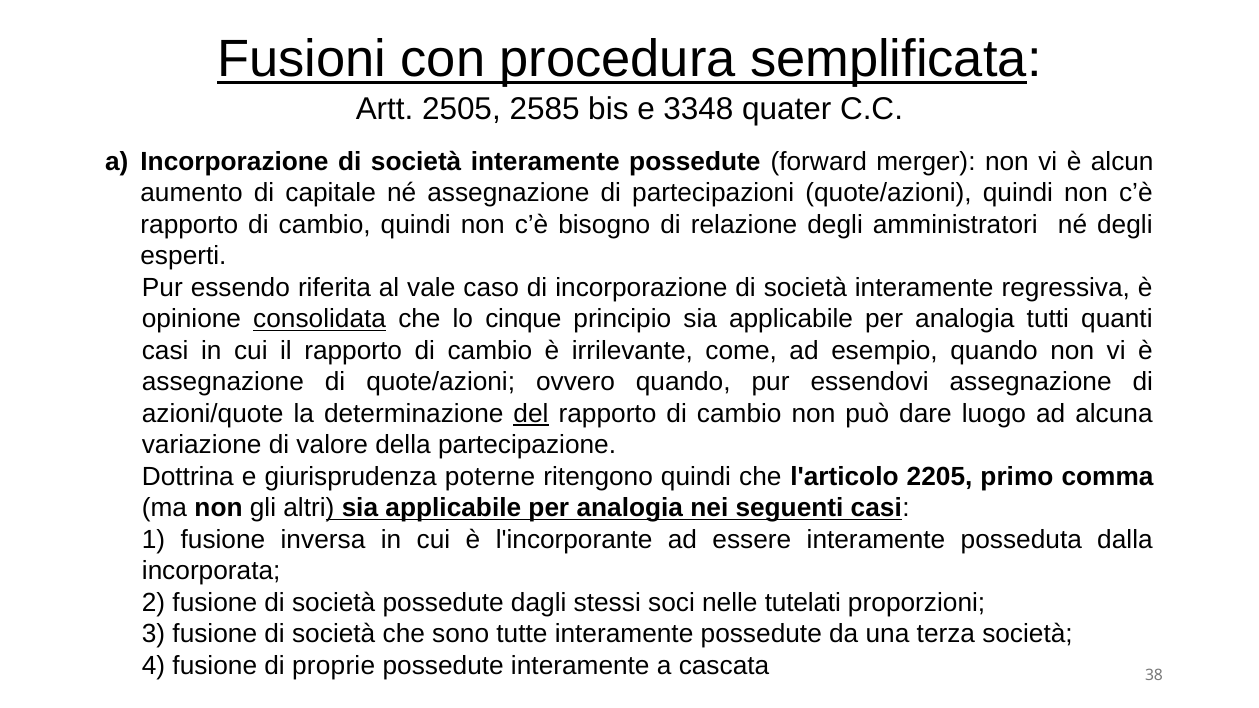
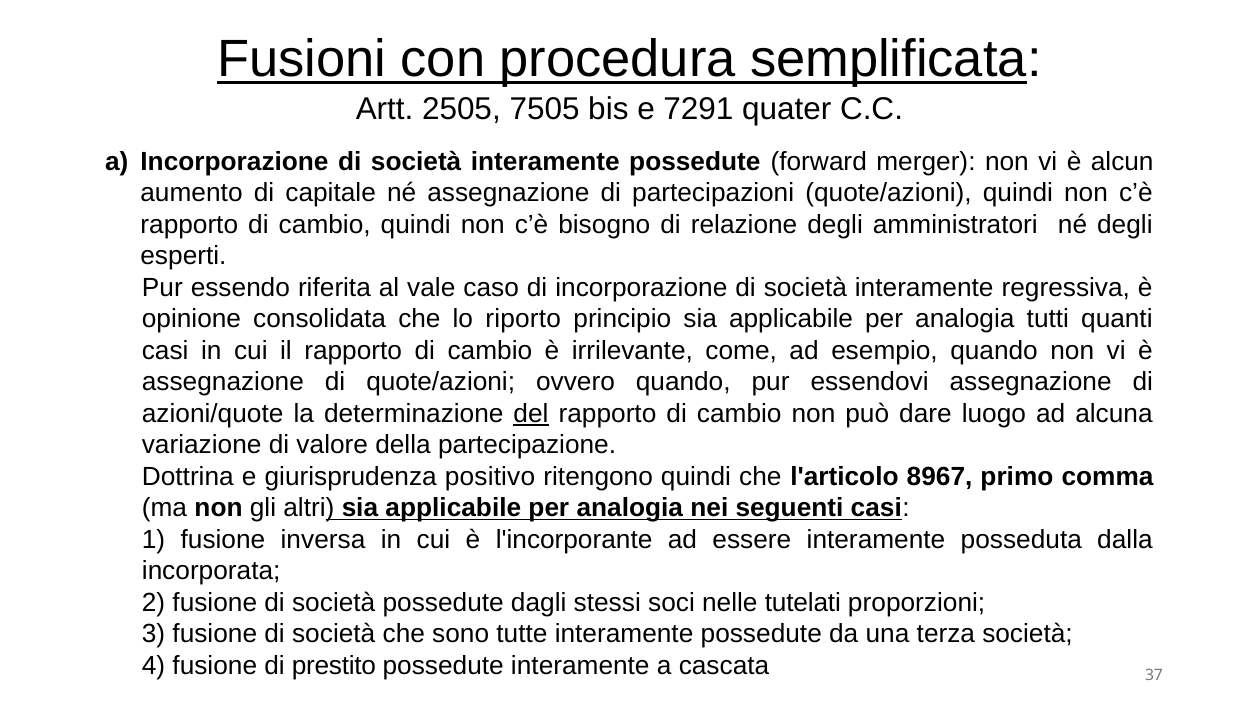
2585: 2585 -> 7505 (545, 109)
3348: 3348 -> 7291 (698, 109)
consolidata underline: present -> none (320, 319)
cinque: cinque -> riporto (523, 319)
poterne: poterne -> positivo (490, 477)
2205: 2205 -> 8967 (940, 477)
proprie: proprie -> prestito (334, 666)
38: 38 -> 37 (1154, 675)
